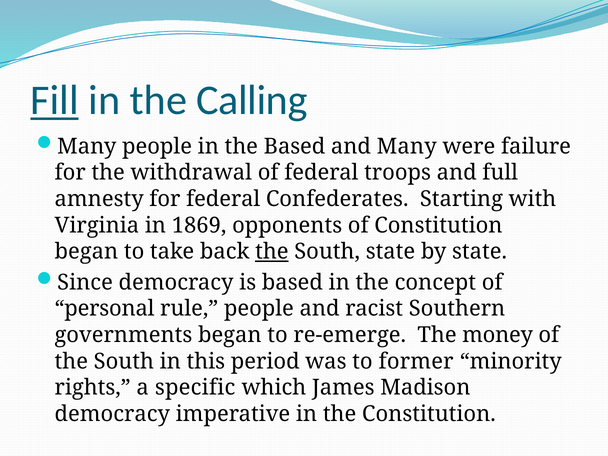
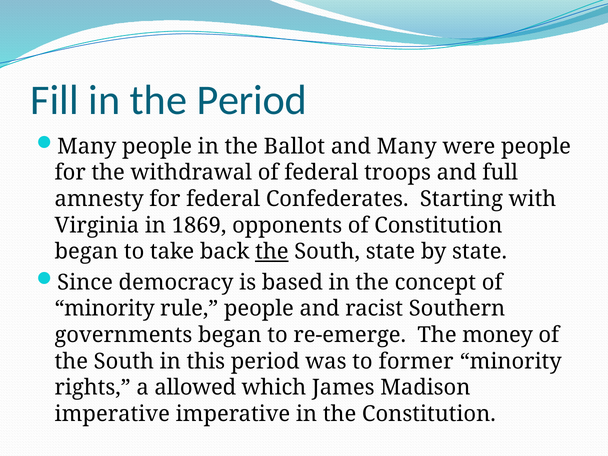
Fill underline: present -> none (55, 100)
the Calling: Calling -> Period (252, 100)
the Based: Based -> Ballot (294, 146)
were failure: failure -> people (536, 146)
personal: personal -> minority (105, 309)
specific: specific -> allowed (195, 388)
democracy: democracy -> imperative (112, 414)
